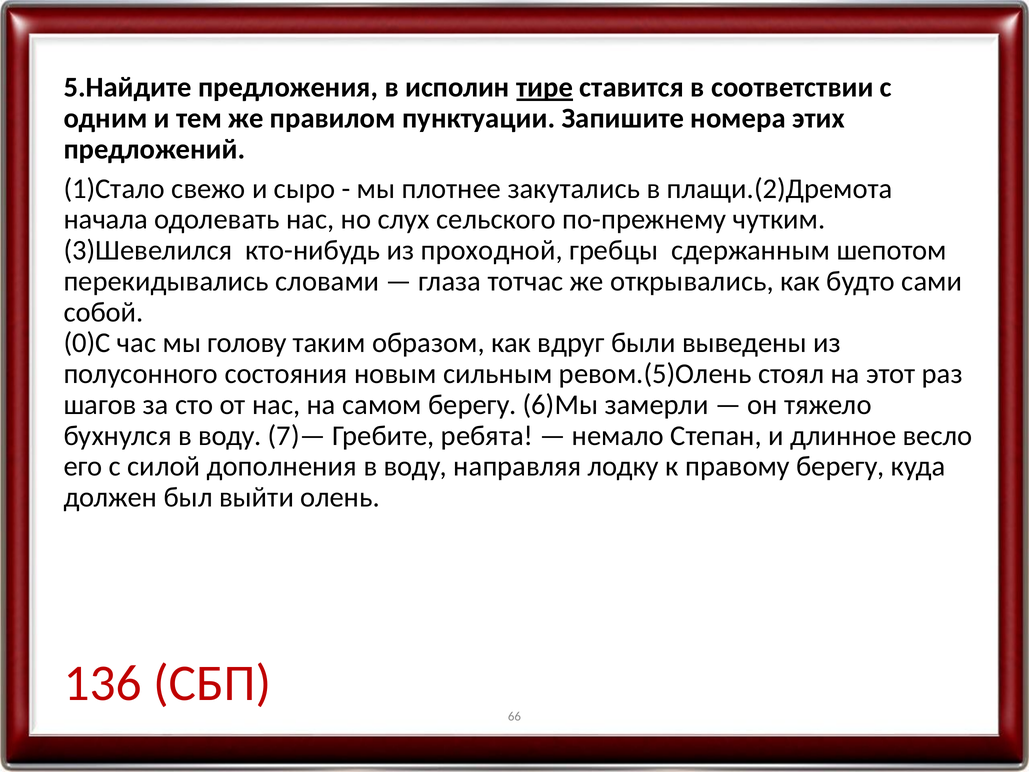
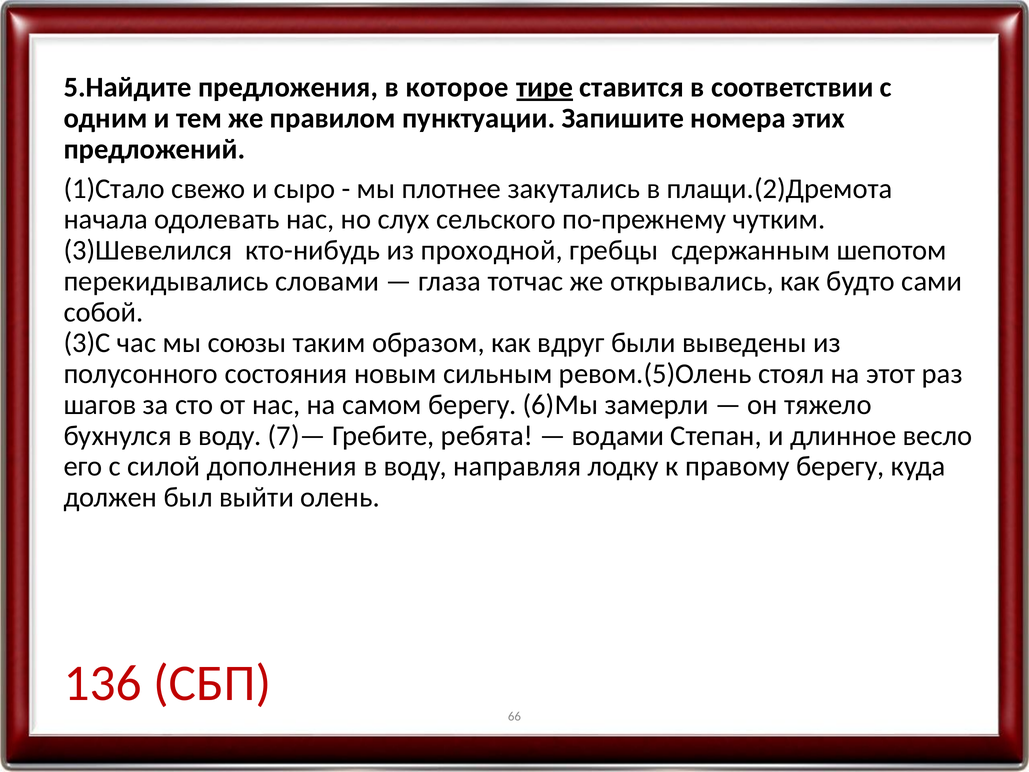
исполин: исполин -> которое (457, 87)
0)С: 0)С -> 3)С (87, 343)
голову: голову -> союзы (247, 343)
немало: немало -> водами (618, 435)
